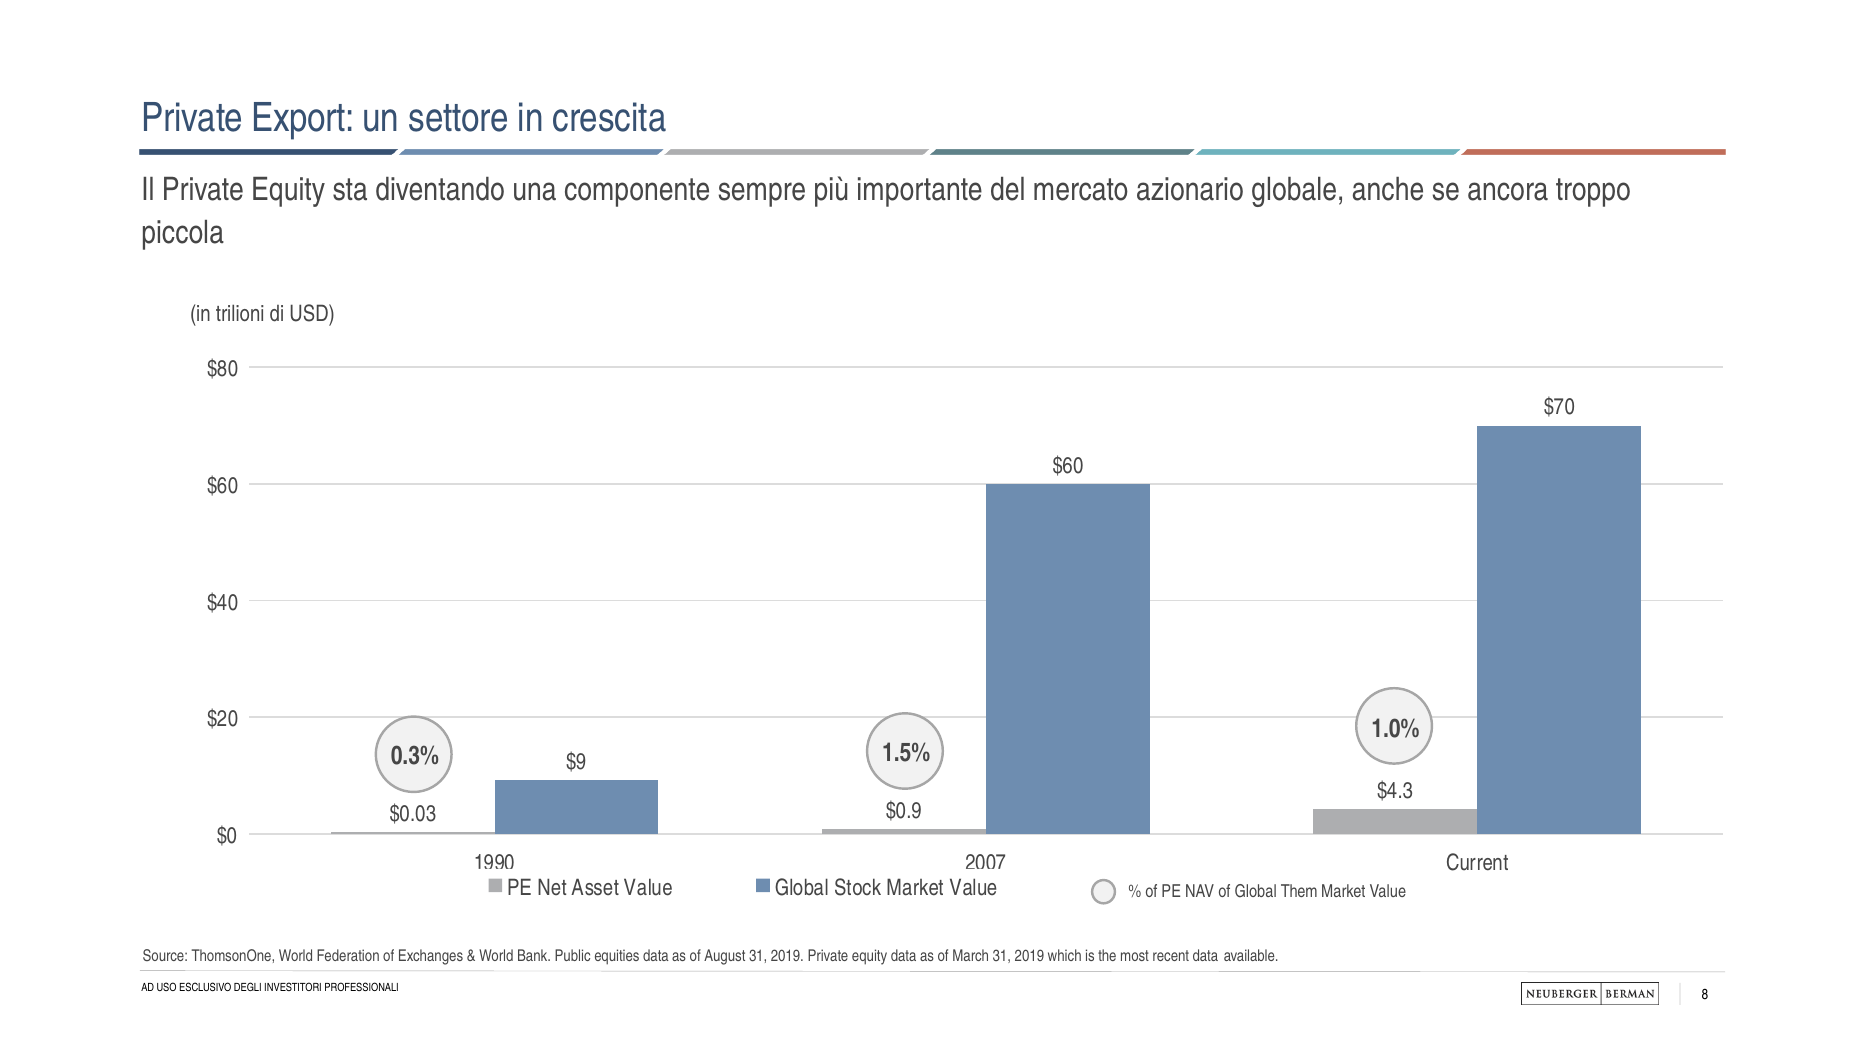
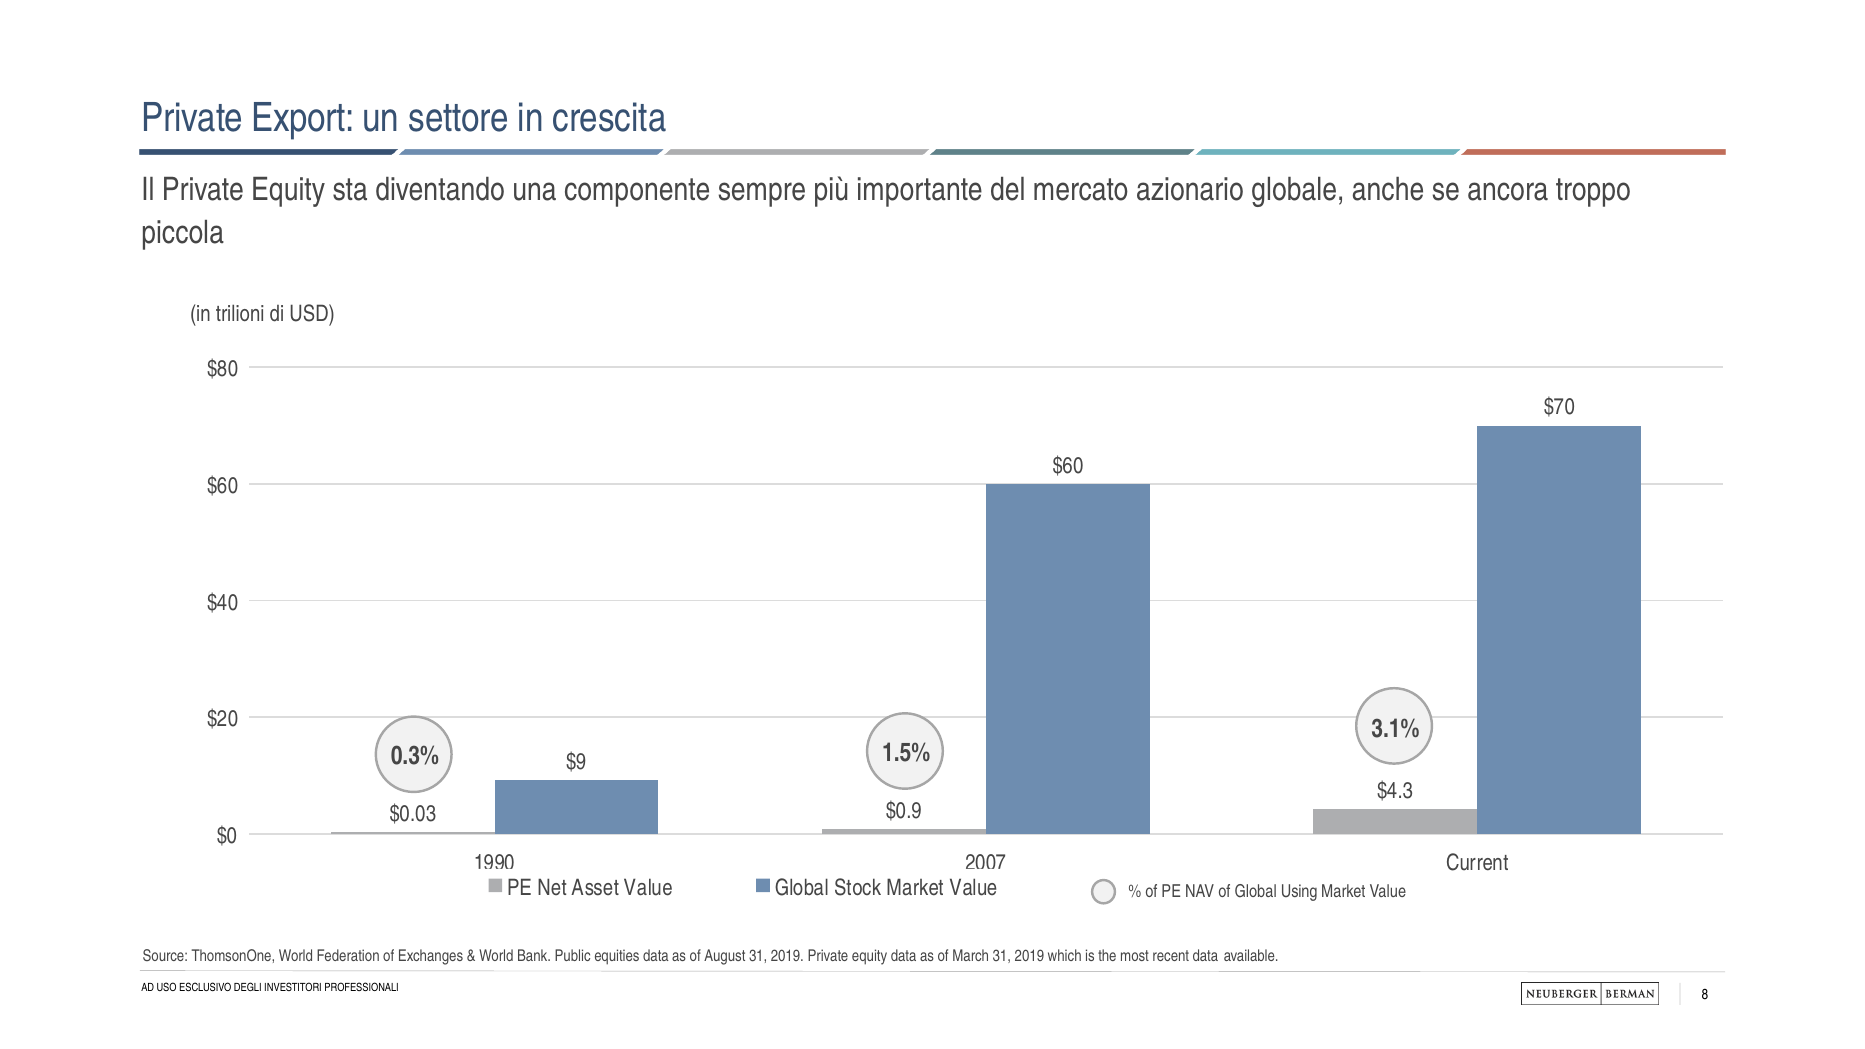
1.0%: 1.0% -> 3.1% (1395, 729)
Them: Them -> Using (1299, 891)
